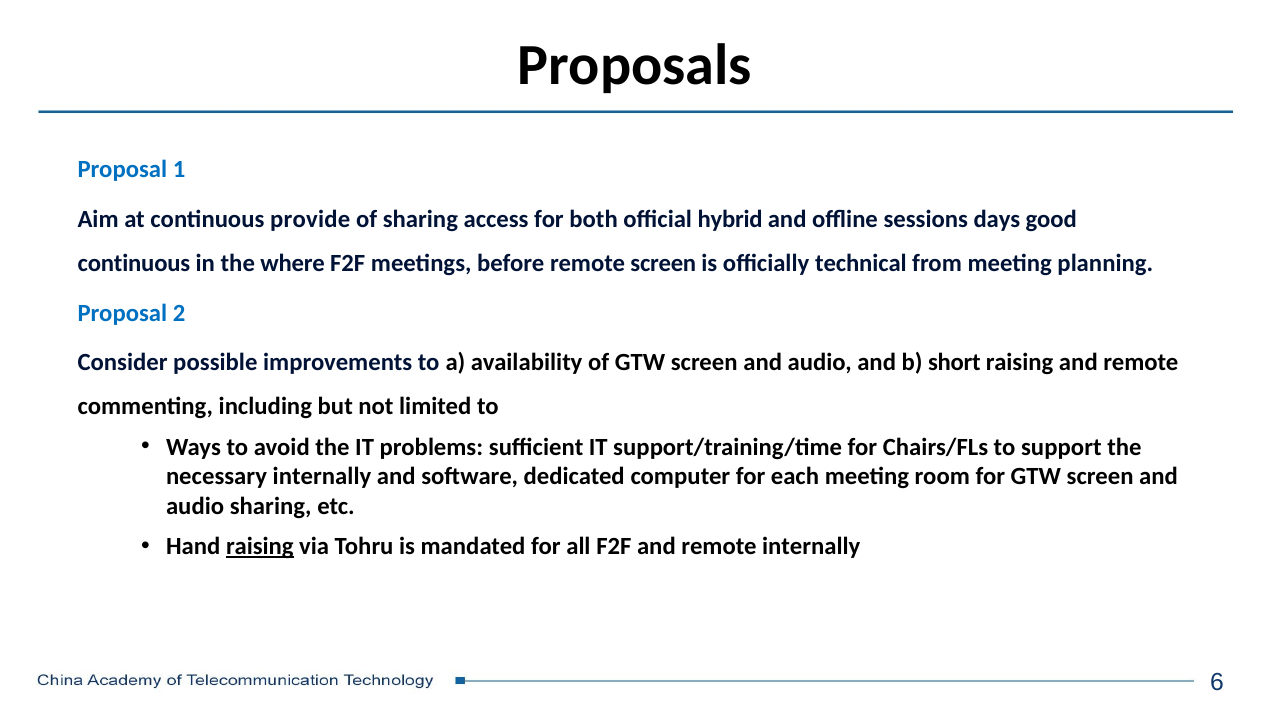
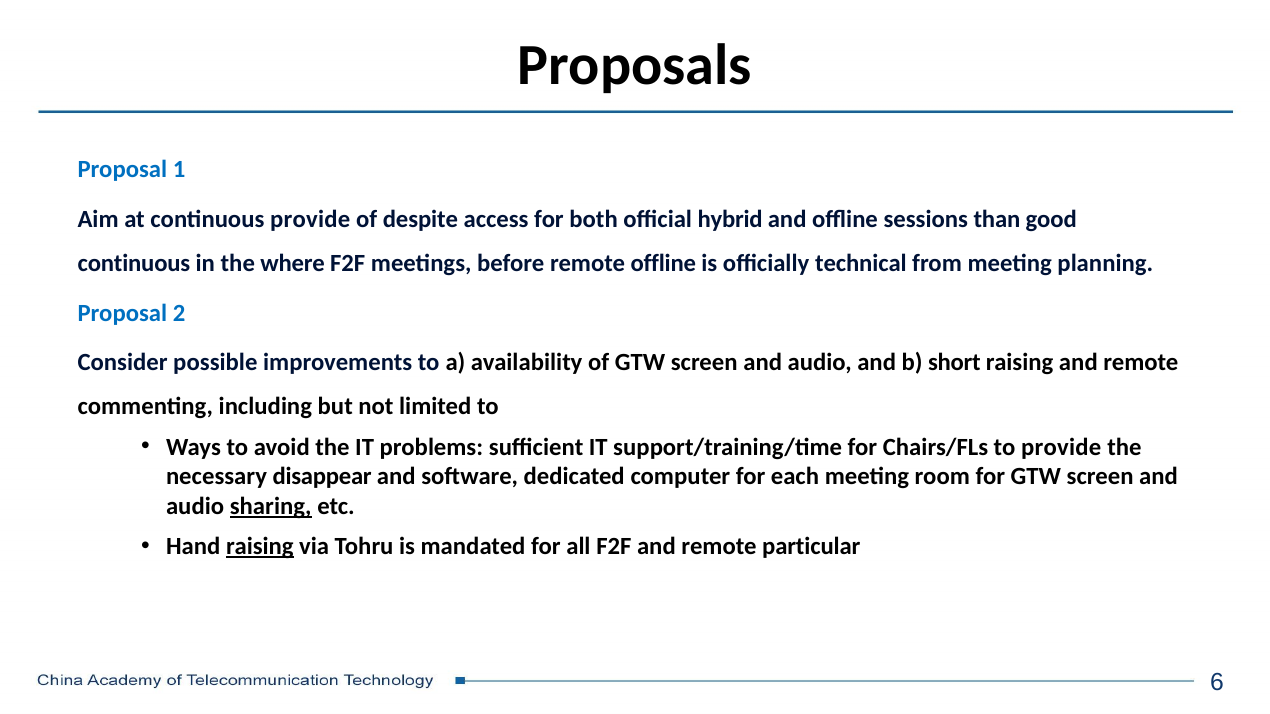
of sharing: sharing -> despite (420, 219)
days: days -> than (997, 219)
remote screen: screen -> offline (663, 264)
to support: support -> provide (1061, 447)
necessary internally: internally -> disappear (322, 477)
sharing underline: none -> present (271, 506)
remote internally: internally -> particular (811, 547)
